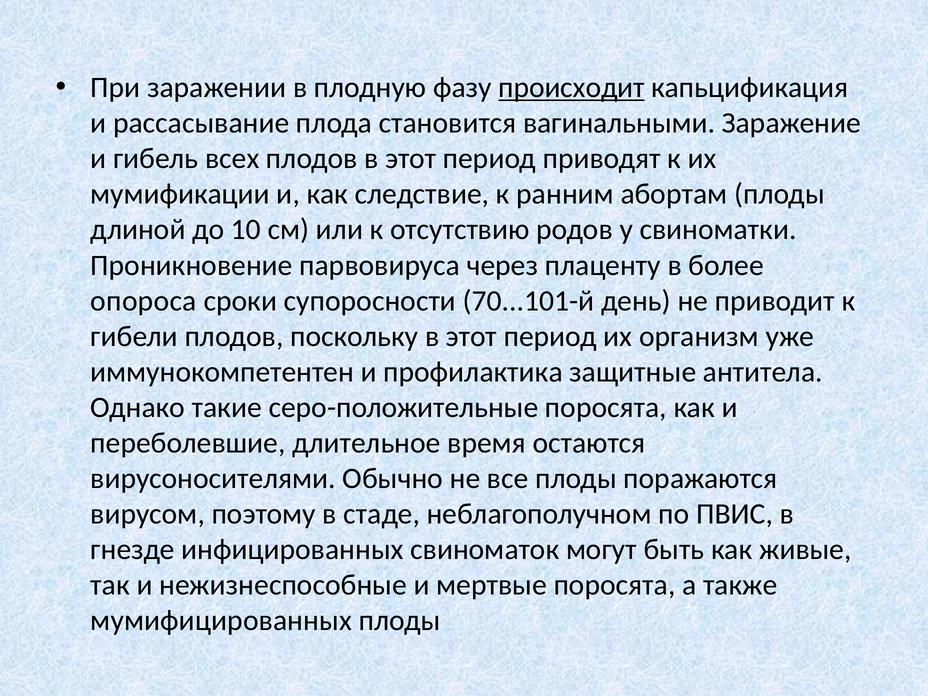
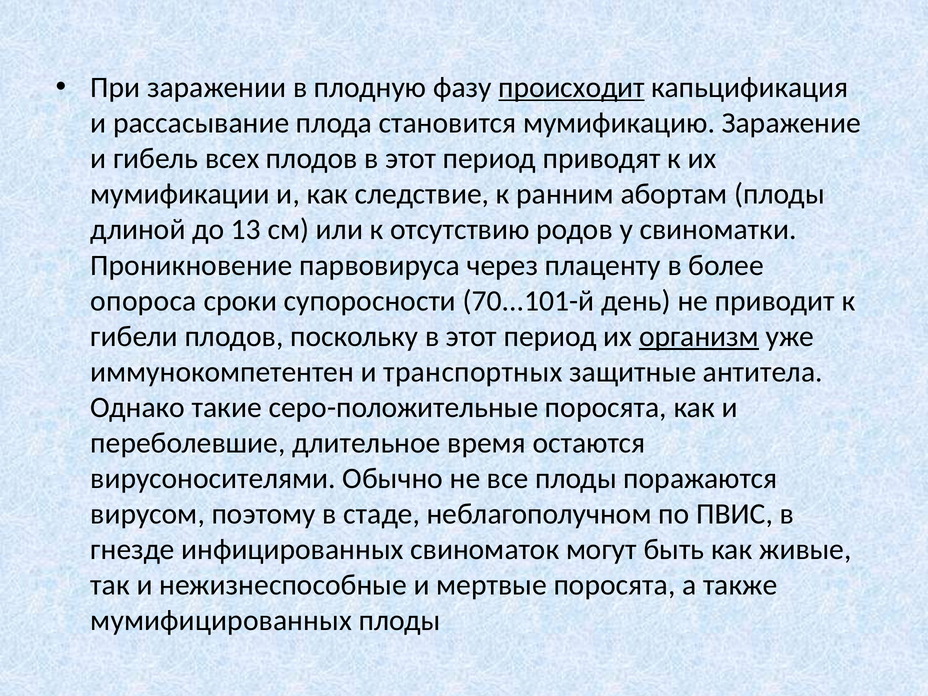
вагинальными: вагинальными -> мумификацию (619, 123)
10: 10 -> 13 (246, 230)
организм underline: none -> present (699, 336)
профилактика: профилактика -> транспортных (473, 372)
